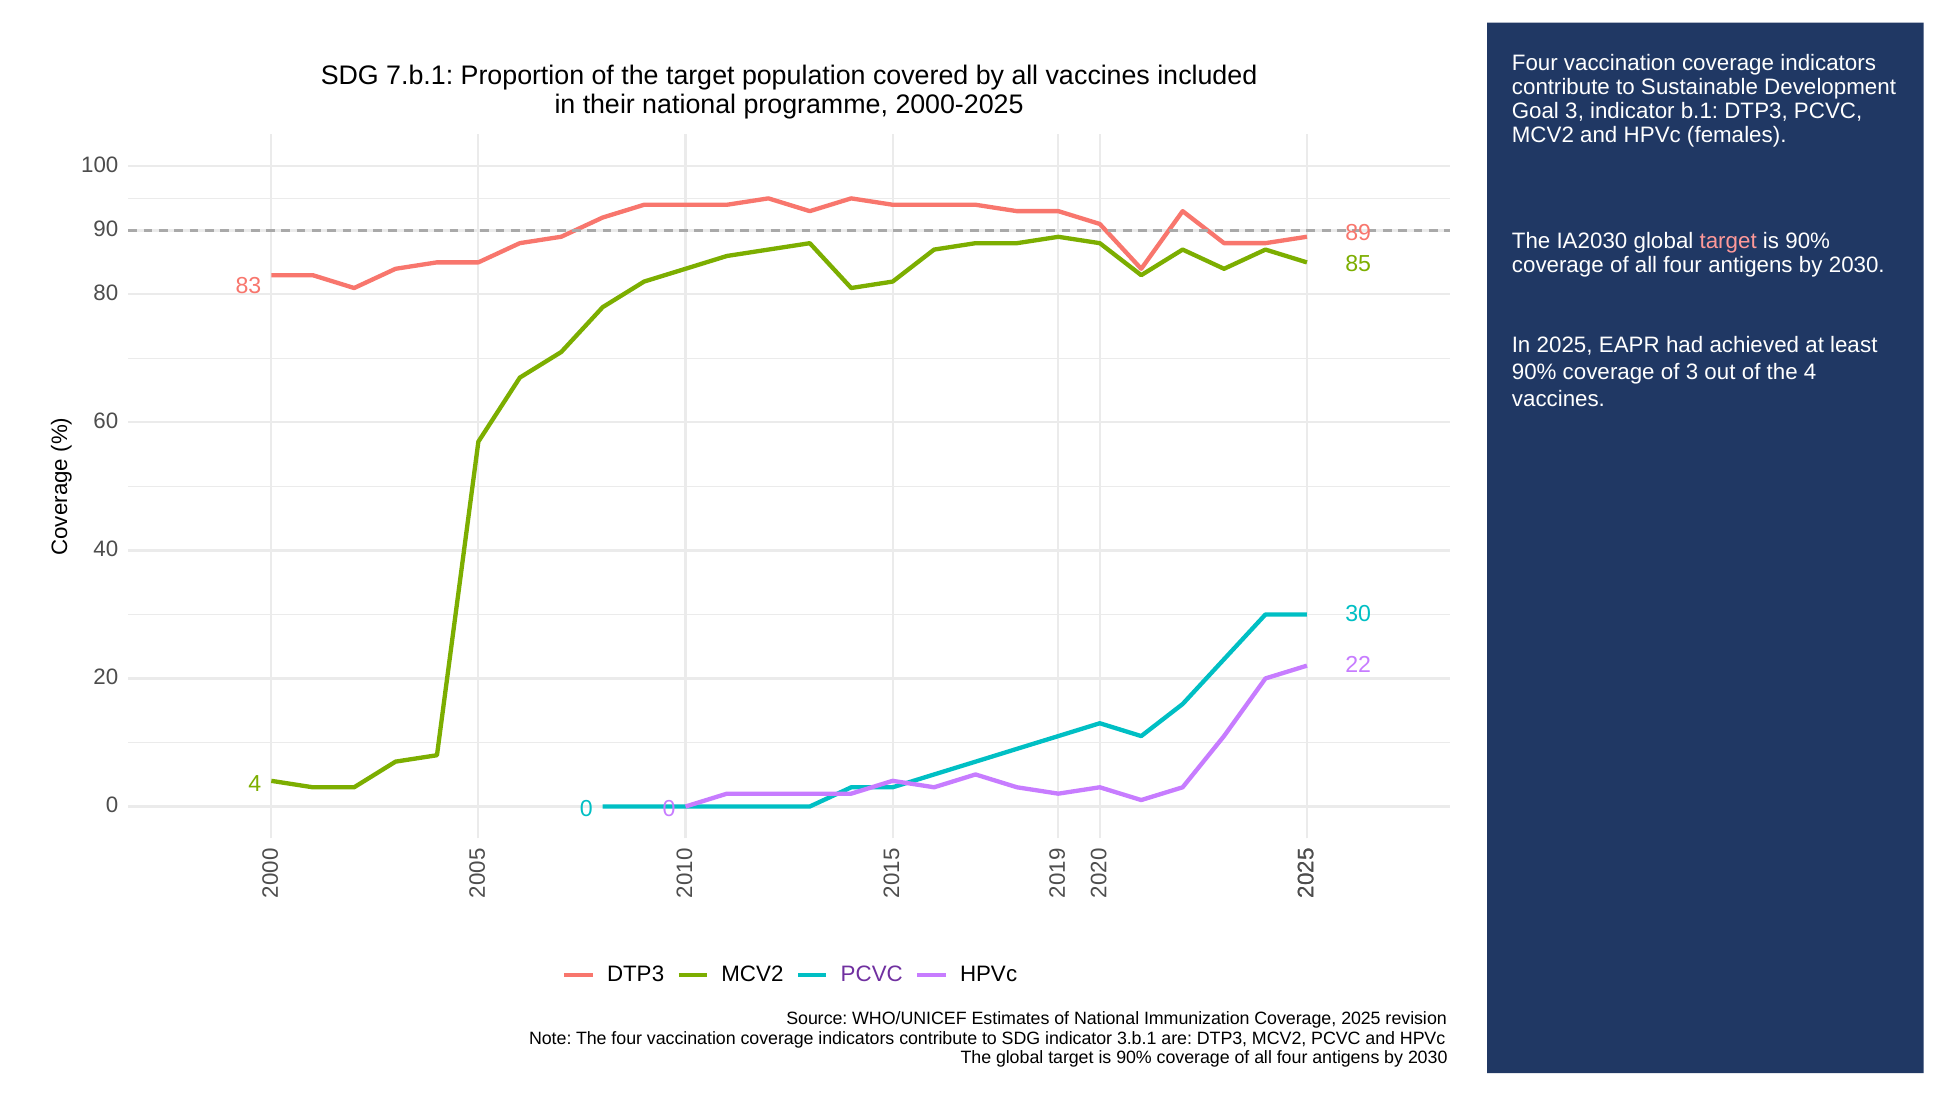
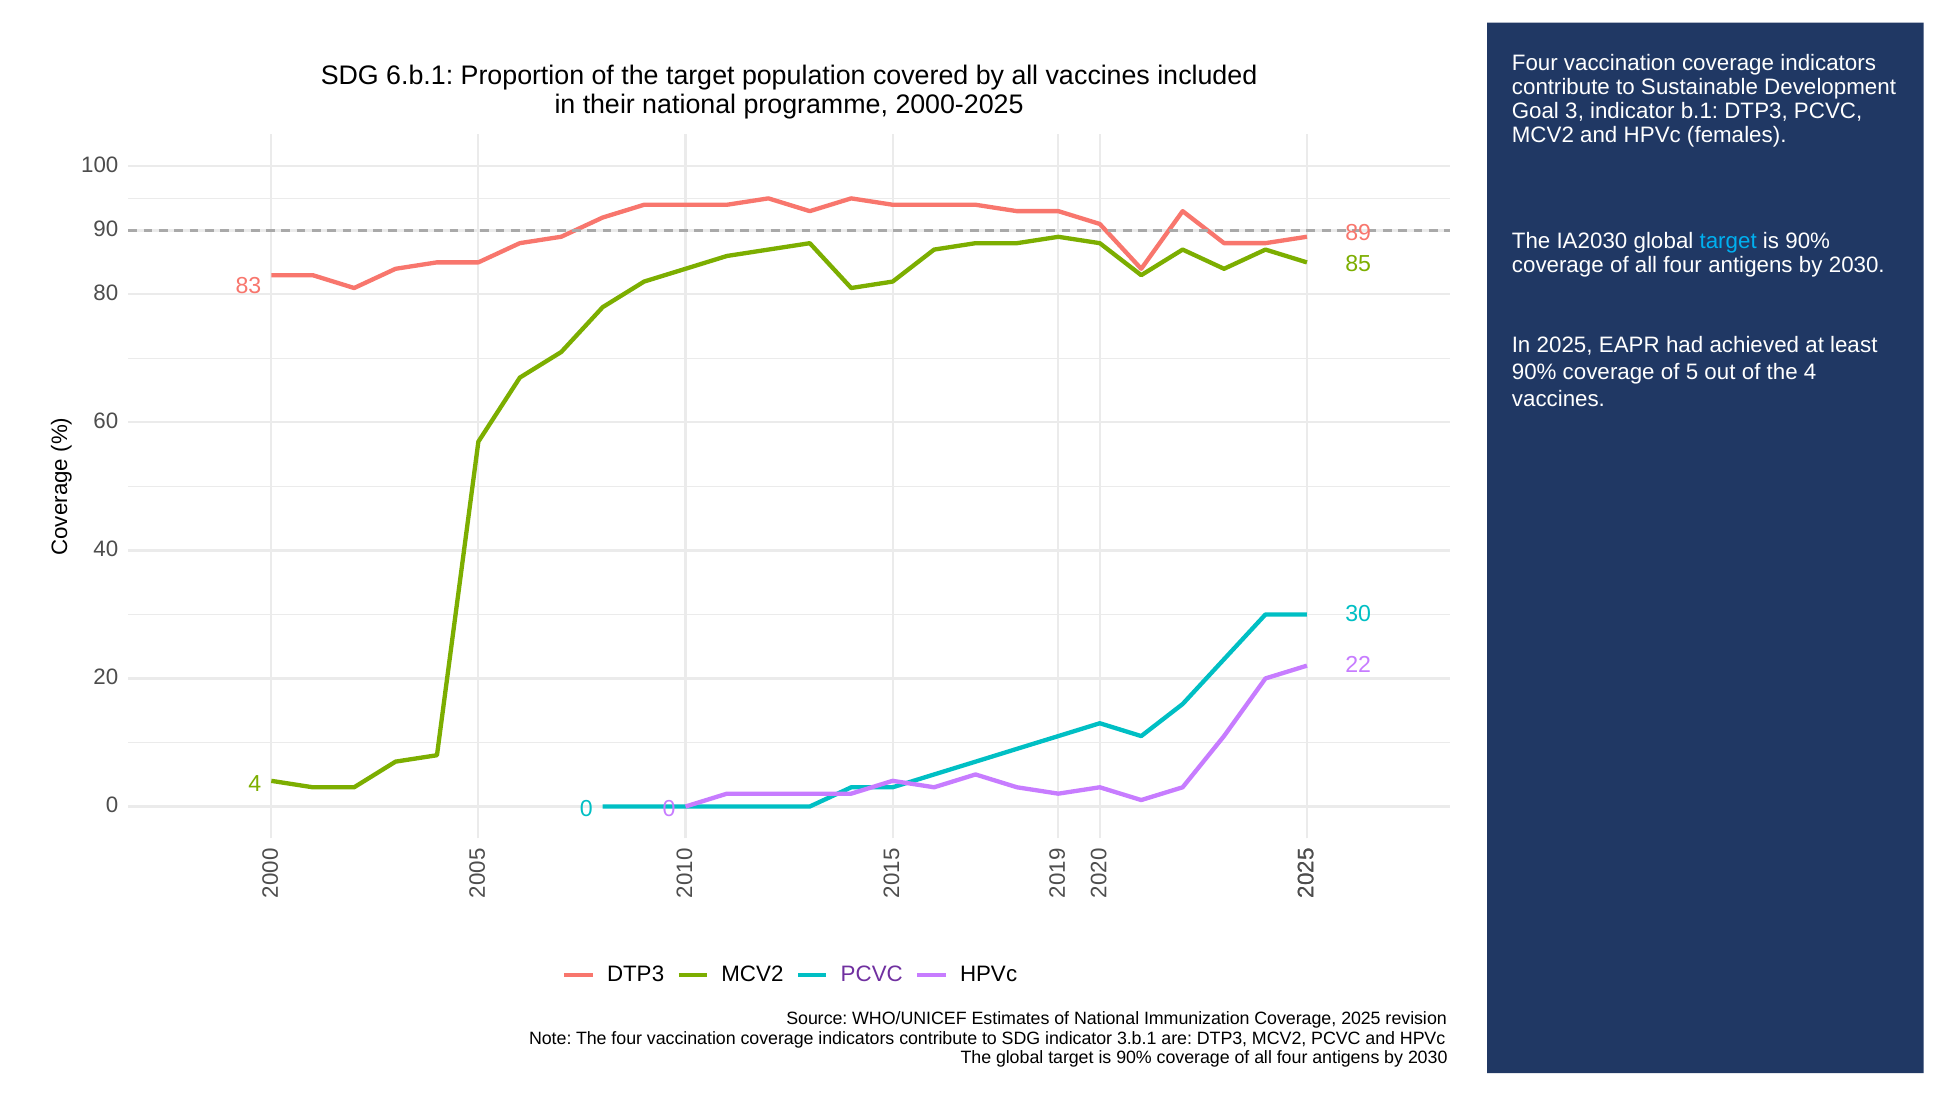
7.b.1: 7.b.1 -> 6.b.1 (420, 75)
target colour: pink -> light blue (1728, 241)
of 3: 3 -> 5 (1692, 372)
